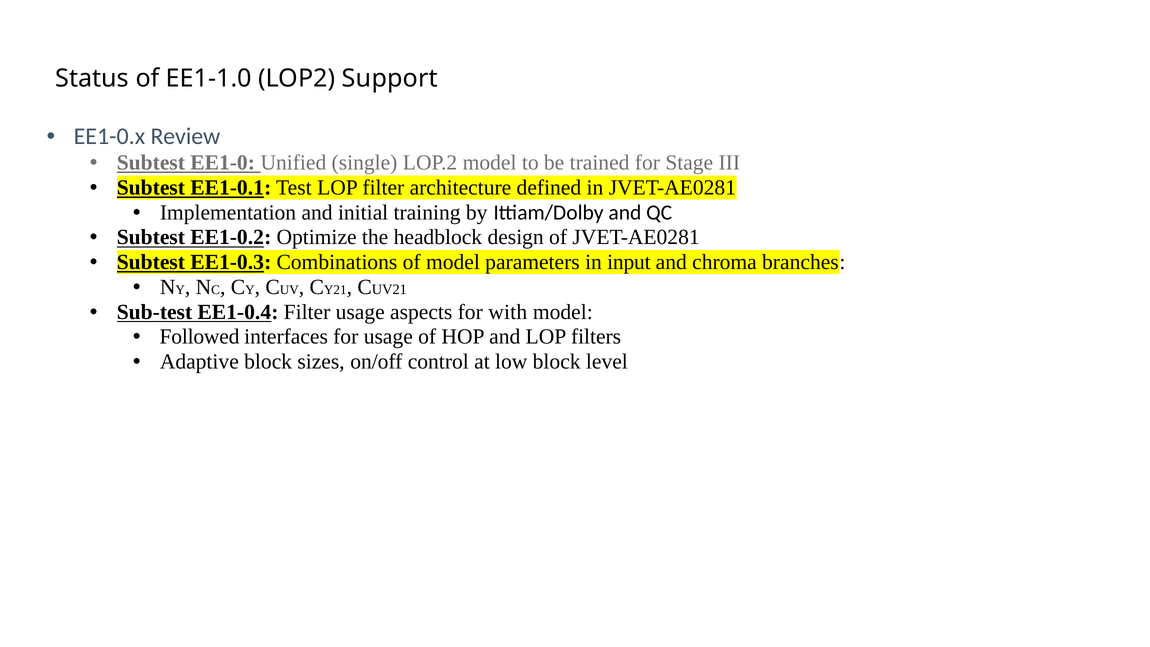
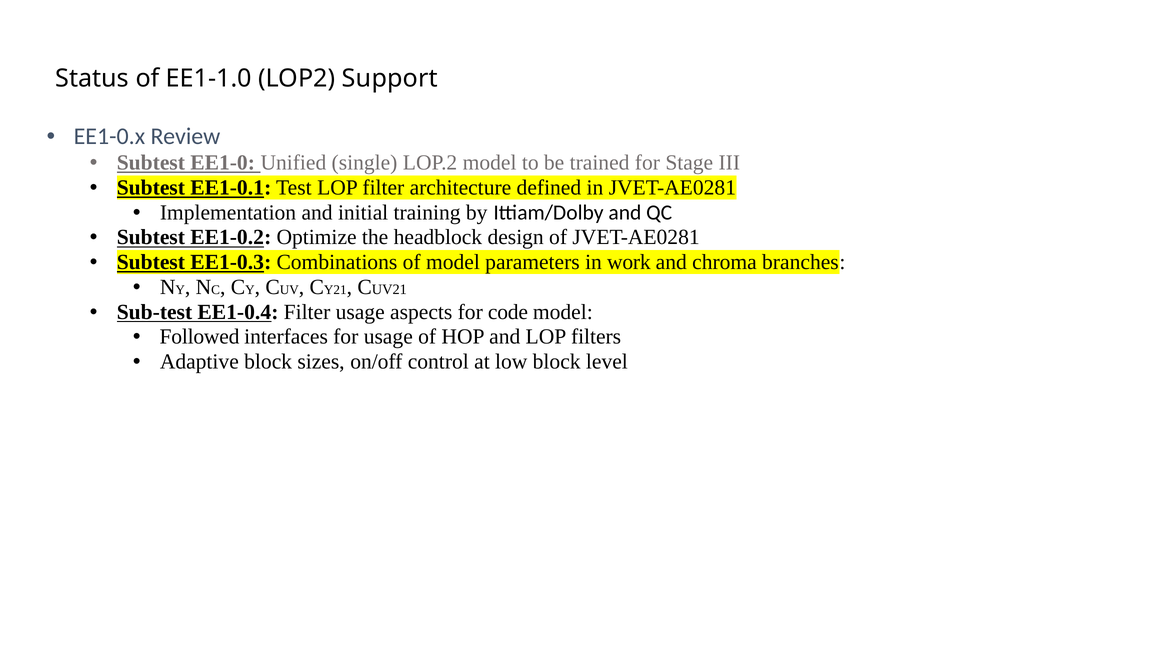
input: input -> work (629, 262)
with: with -> code (508, 312)
